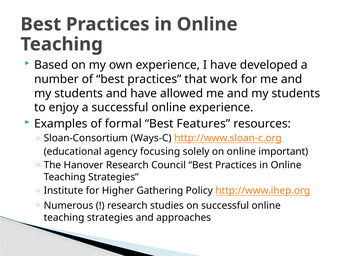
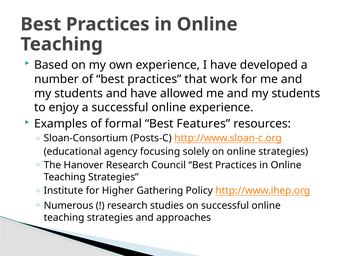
Ways-C: Ways-C -> Posts-C (151, 138)
online important: important -> strategies (283, 152)
